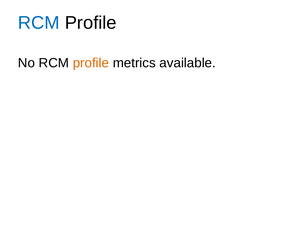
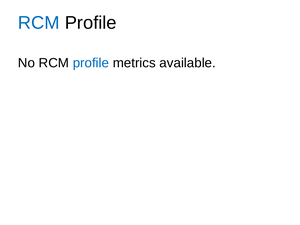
profile colour: orange -> blue (91, 63)
